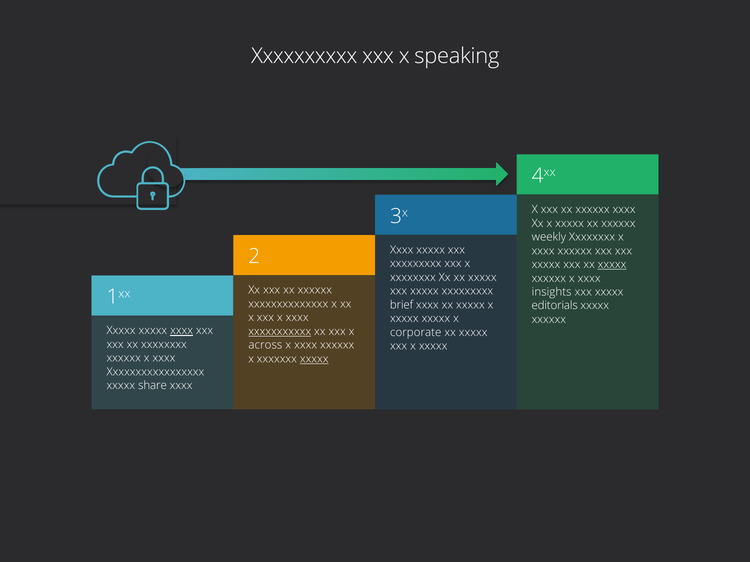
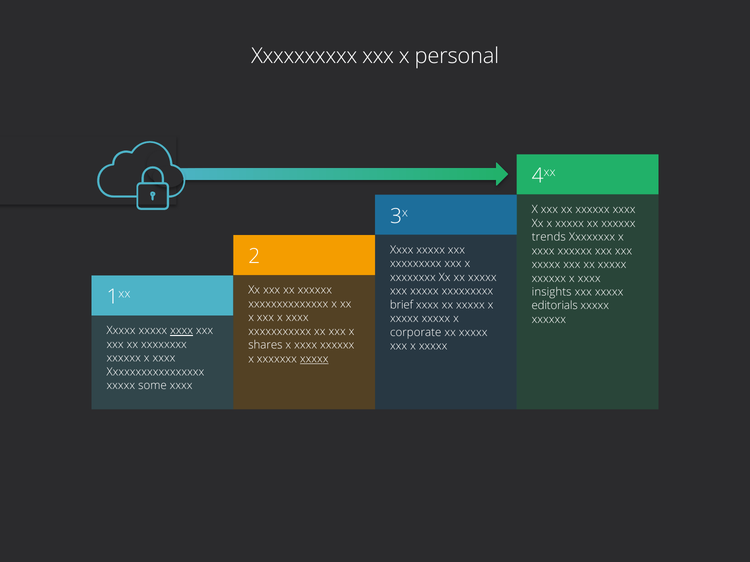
speaking: speaking -> personal (457, 56)
weekly: weekly -> trends (549, 237)
xxxxx underline: present -> none (612, 265)
xxxxxxxxxxx underline: present -> none (280, 332)
across: across -> shares (265, 346)
share: share -> some (152, 386)
